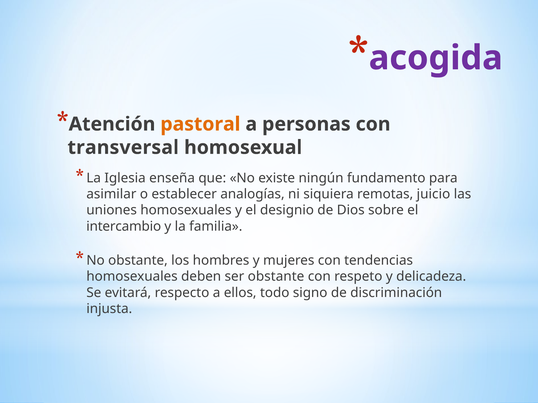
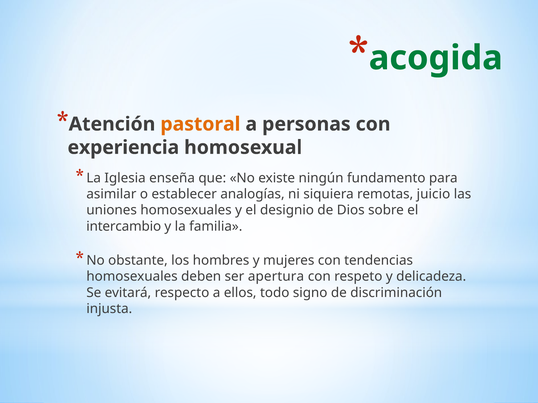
acogida colour: purple -> green (436, 58)
transversal: transversal -> experiencia (123, 148)
ser obstante: obstante -> apertura (276, 277)
